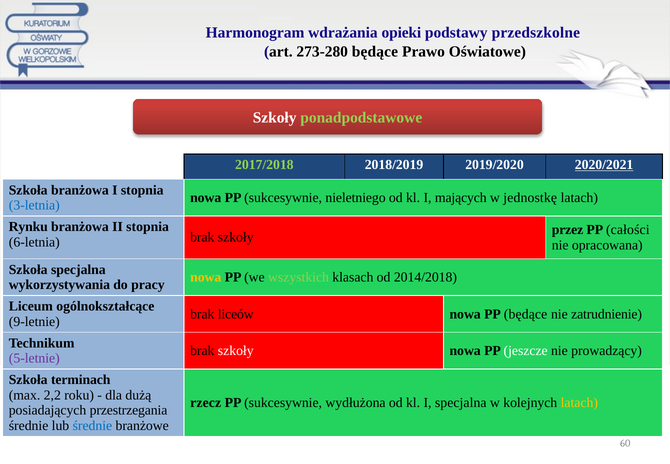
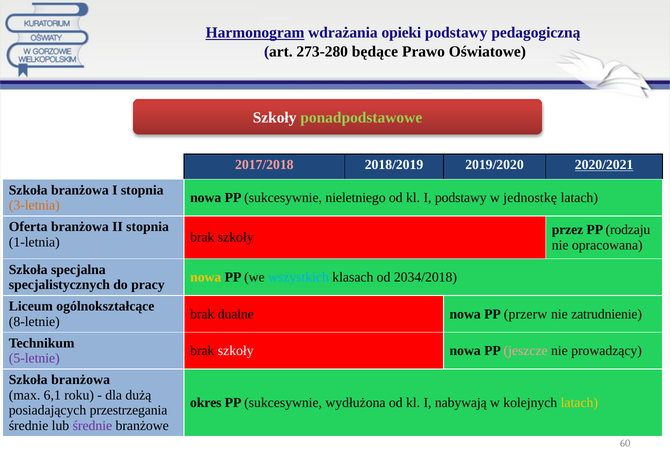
Harmonogram underline: none -> present (255, 33)
przedszkolne: przedszkolne -> pedagogiczną (536, 33)
2017/2018 colour: light green -> pink (264, 165)
I mających: mających -> podstawy (461, 198)
3-letnia colour: blue -> orange (34, 205)
Rynku: Rynku -> Oferta (28, 227)
całości: całości -> rodzaju (628, 230)
6-letnia: 6-letnia -> 1-letnia (34, 242)
wszystkich colour: light green -> light blue (299, 277)
2014/2018: 2014/2018 -> 2034/2018 (425, 277)
wykorzystywania: wykorzystywania -> specjalistycznych (59, 285)
liceów: liceów -> dualne (236, 314)
PP będące: będące -> przerw (526, 314)
9-letnie: 9-letnie -> 8-letnie (34, 322)
jeszcze colour: white -> pink (526, 351)
terminach: terminach -> branżowa (81, 380)
2,2: 2,2 -> 6,1 (52, 395)
rzecz: rzecz -> okres (206, 403)
I specjalna: specjalna -> nabywają (461, 403)
średnie colour: blue -> purple (92, 426)
